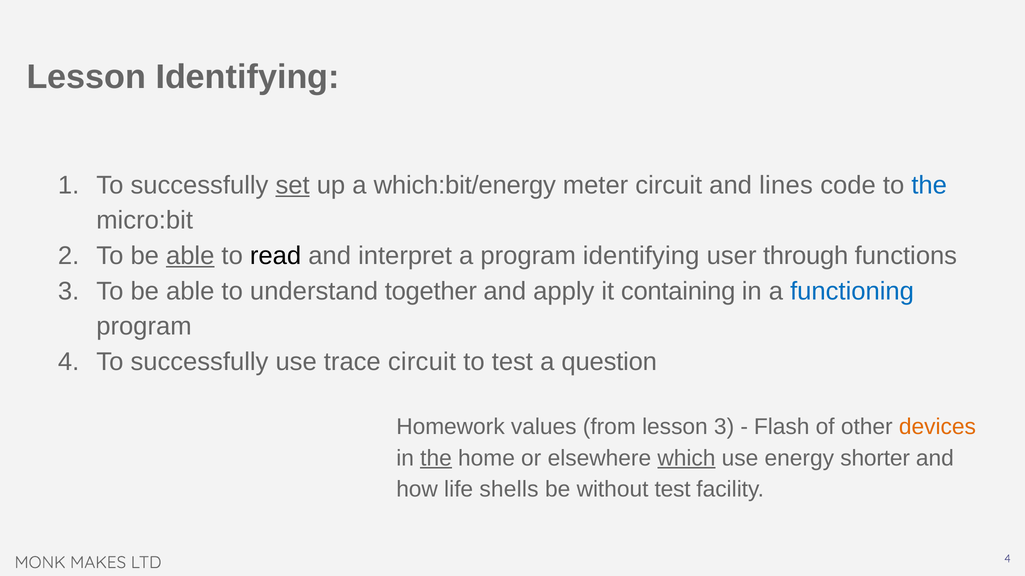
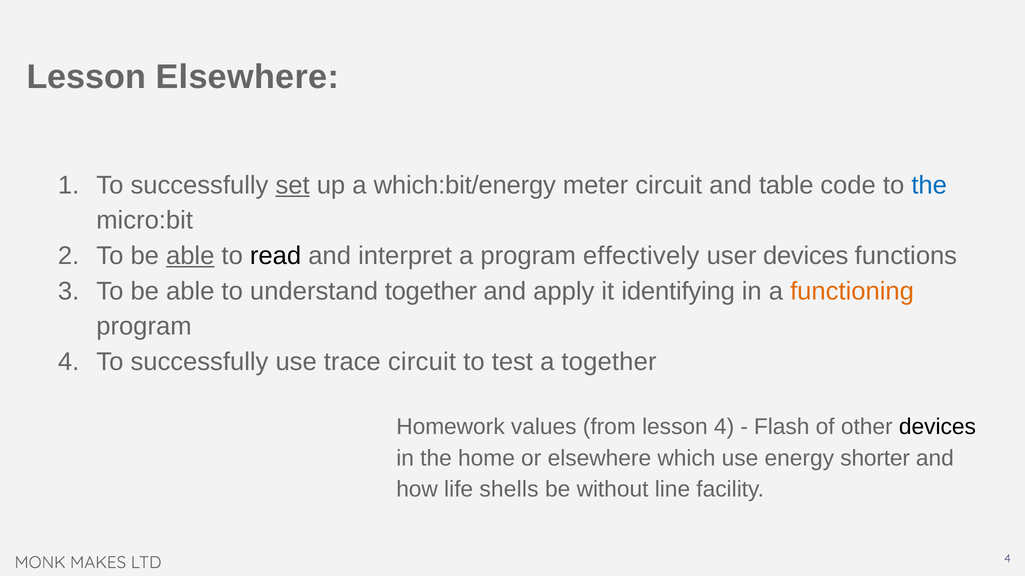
Lesson Identifying: Identifying -> Elsewhere (247, 77)
lines: lines -> table (786, 185)
program identifying: identifying -> effectively (641, 256)
user through: through -> devices (806, 256)
containing: containing -> identifying (678, 291)
functioning colour: blue -> orange (852, 291)
a question: question -> together (609, 362)
lesson 3: 3 -> 4 (724, 427)
devices colour: orange -> black (937, 427)
the underline: present -> none (436, 459)
which underline: present -> none (686, 459)
without test: test -> line (672, 490)
